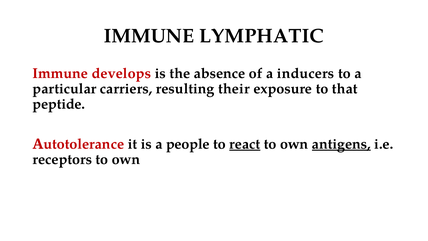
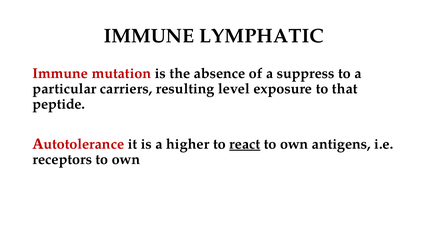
develops: develops -> mutation (121, 73)
inducers: inducers -> suppress (306, 73)
their: their -> level (234, 89)
people: people -> higher (188, 144)
antigens underline: present -> none (341, 144)
